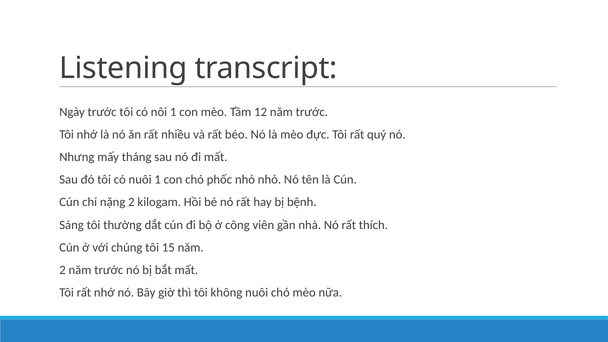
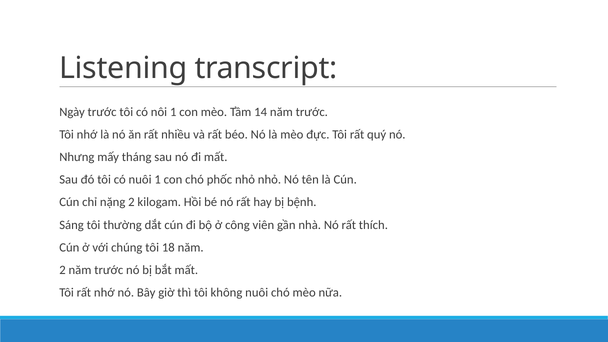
12: 12 -> 14 (261, 112)
15: 15 -> 18 (168, 247)
